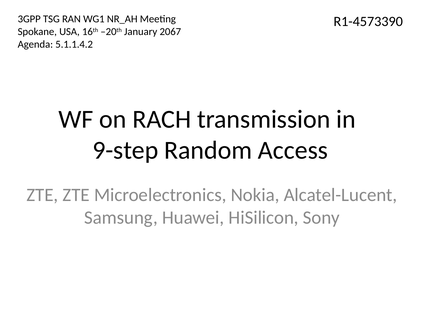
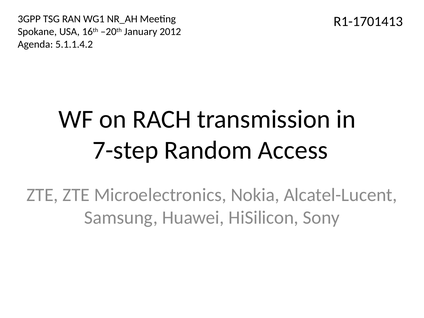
R1-4573390: R1-4573390 -> R1-1701413 (368, 21)
2067: 2067 -> 2012 (170, 32)
9-step: 9-step -> 7-step (125, 150)
